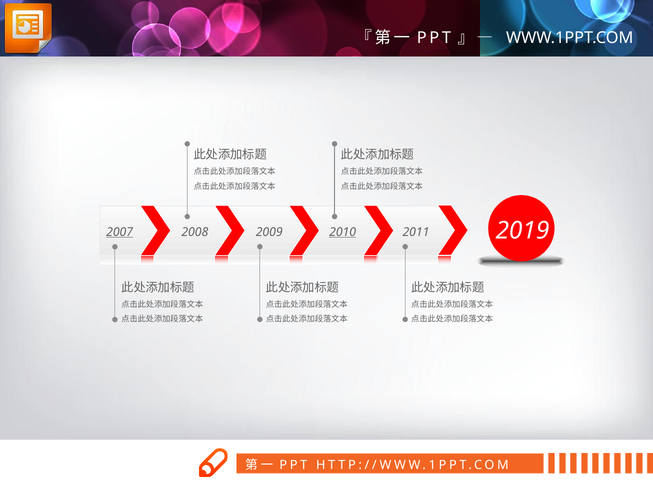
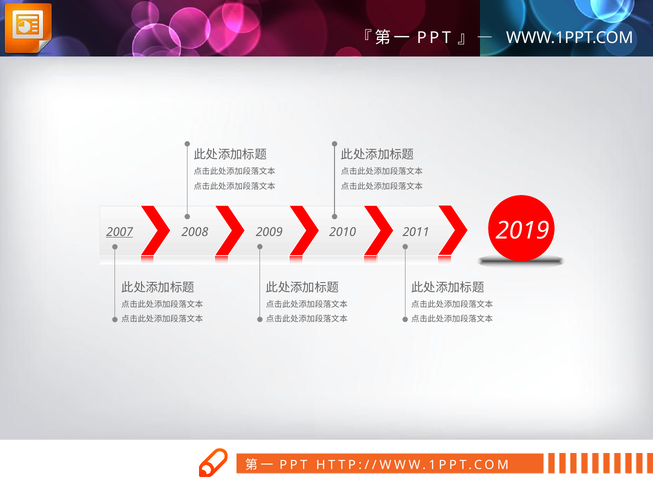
2010 underline: present -> none (343, 232)
